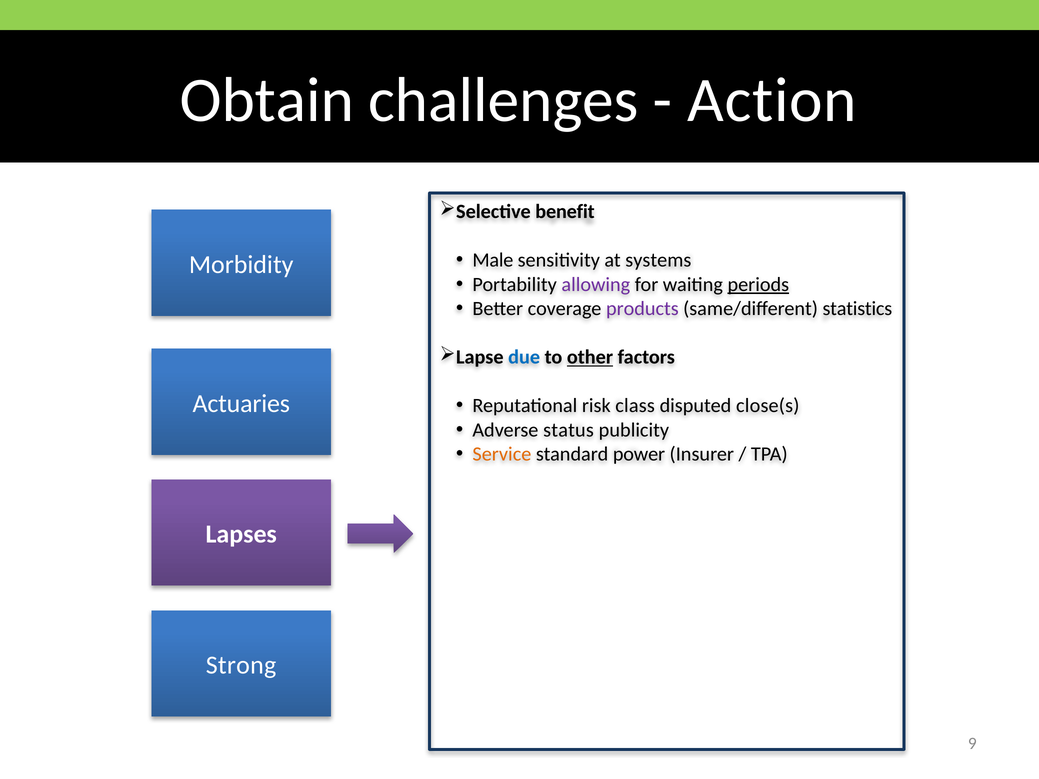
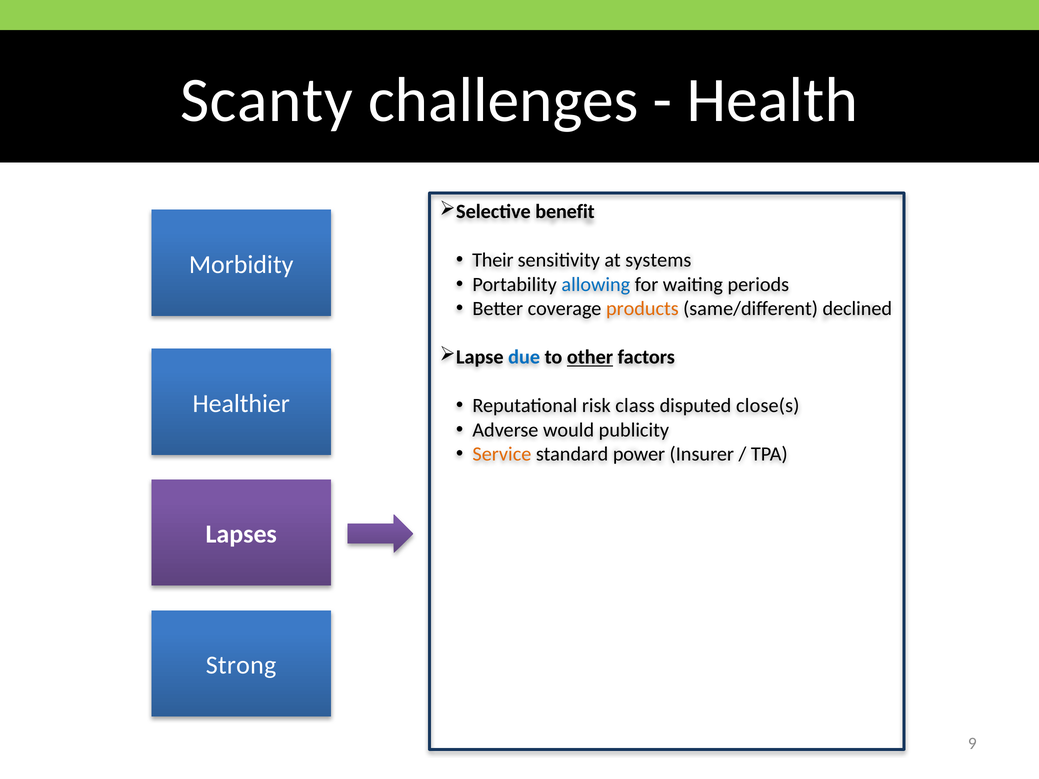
Obtain: Obtain -> Scanty (266, 101)
Action: Action -> Health (772, 101)
Male: Male -> Their (493, 260)
allowing colour: purple -> blue (596, 285)
periods underline: present -> none (758, 285)
products colour: purple -> orange (642, 309)
statistics: statistics -> declined (857, 309)
Actuaries: Actuaries -> Healthier (241, 404)
status: status -> would (569, 430)
